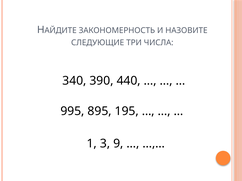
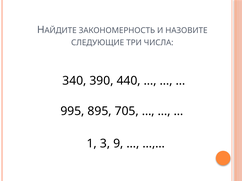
195: 195 -> 705 (127, 111)
